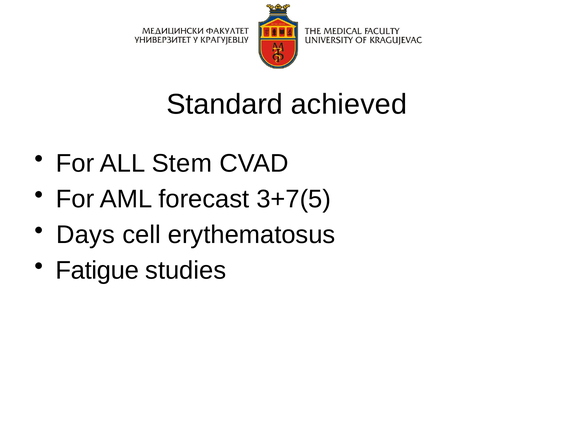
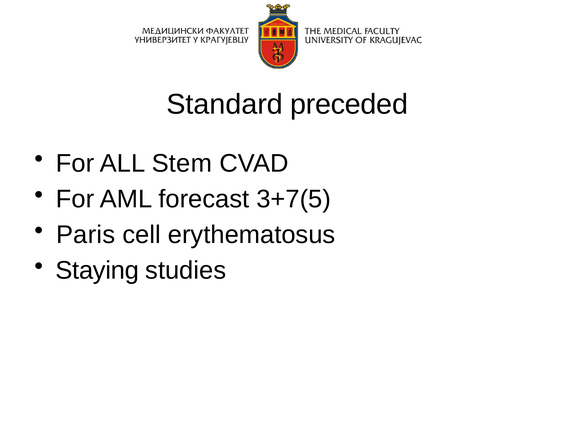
achieved: achieved -> preceded (349, 105)
Days: Days -> Paris (86, 235)
Fatigue: Fatigue -> Staying (97, 271)
